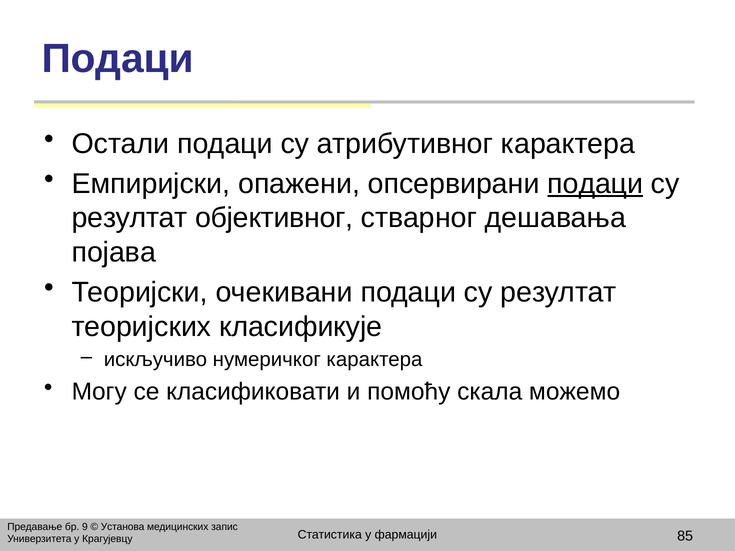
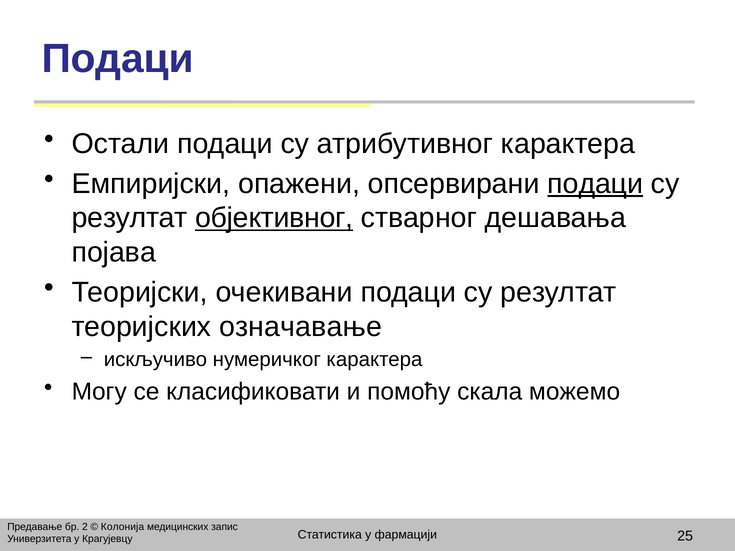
објективног underline: none -> present (274, 218)
класификује: класификује -> означавање (301, 327)
9: 9 -> 2 (85, 527)
Установа: Установа -> Колонија (122, 527)
85: 85 -> 25 (685, 536)
